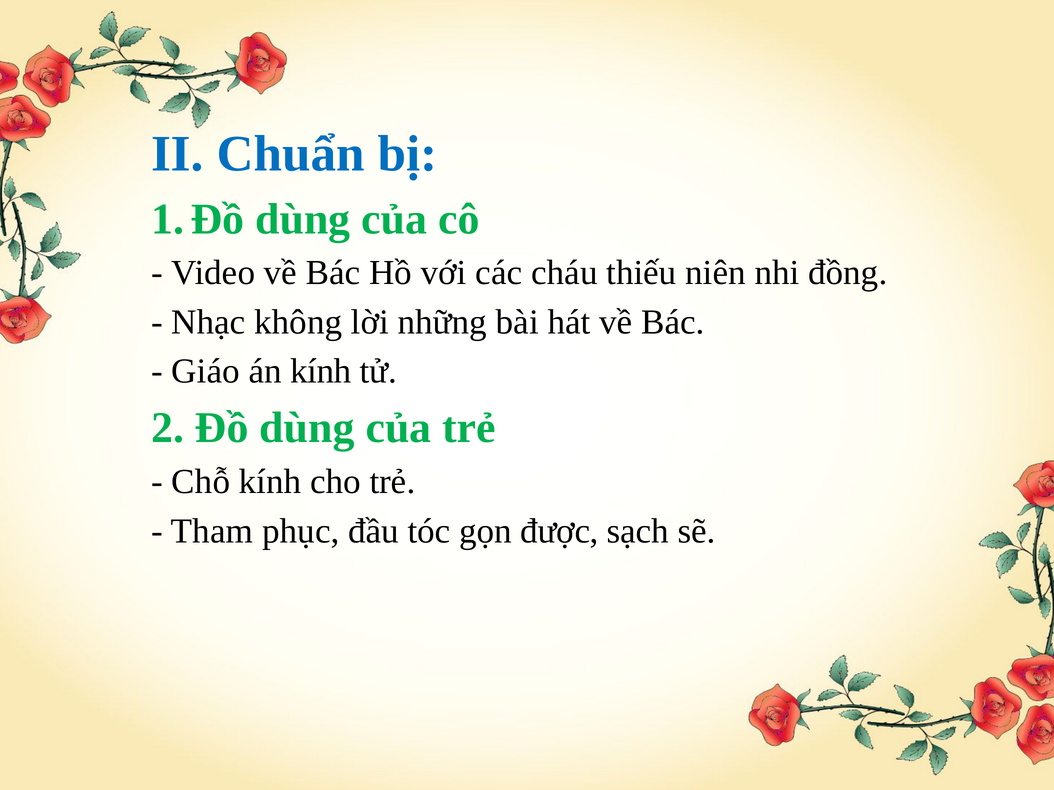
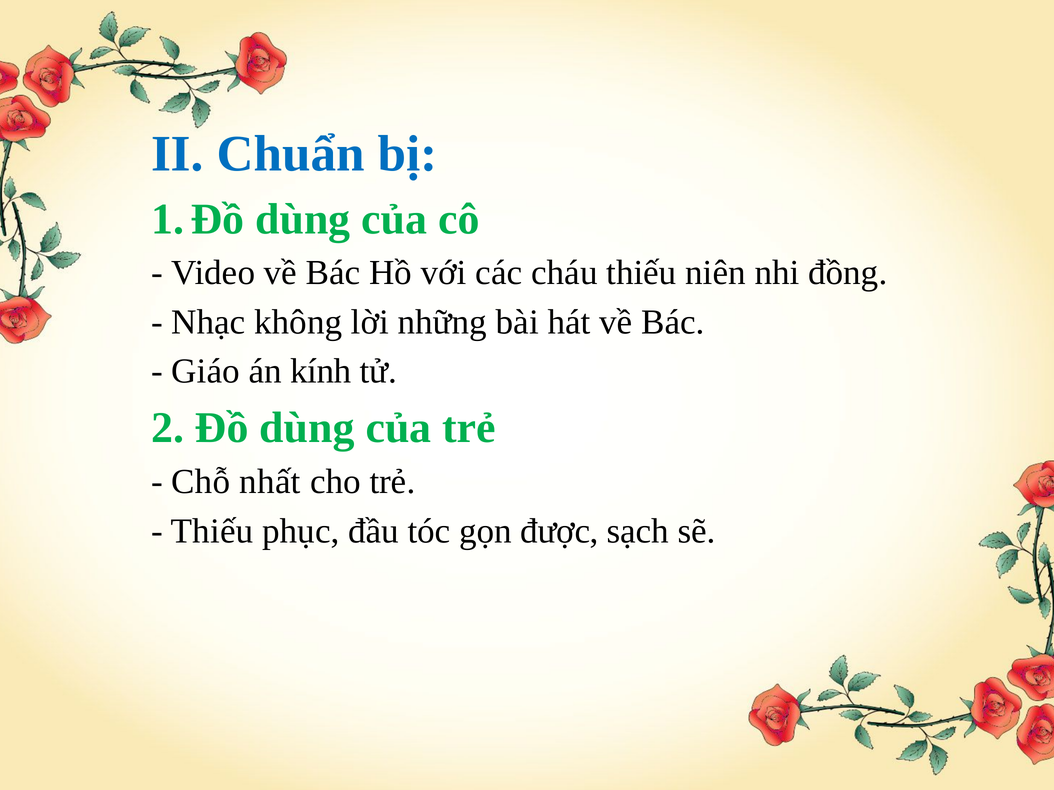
Chỗ kính: kính -> nhất (270, 482)
Tham: Tham -> Thiếu (212, 531)
